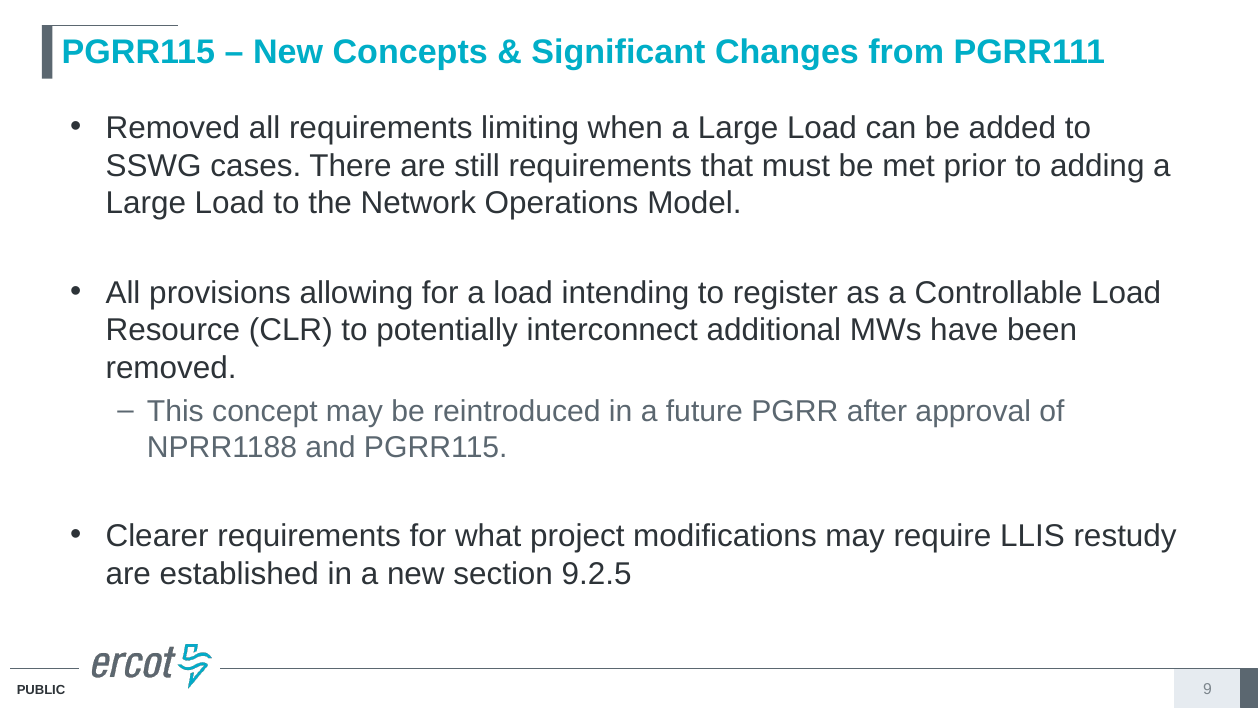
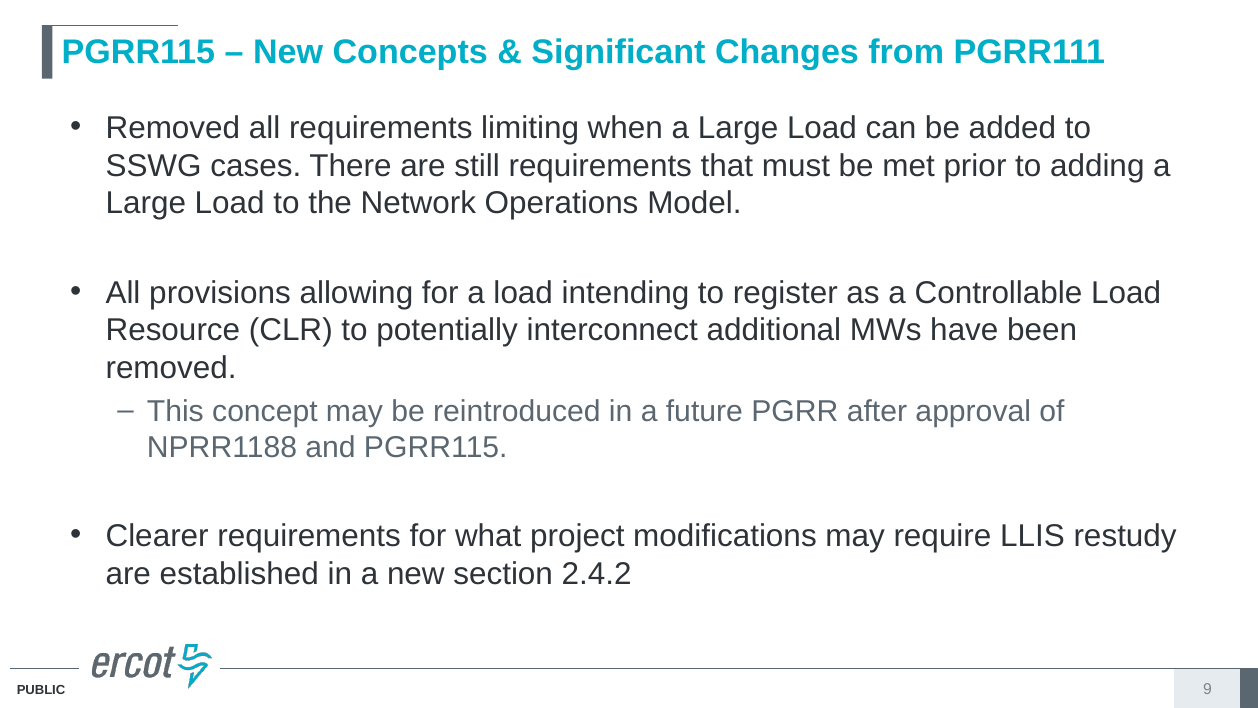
9.2.5: 9.2.5 -> 2.4.2 (597, 573)
